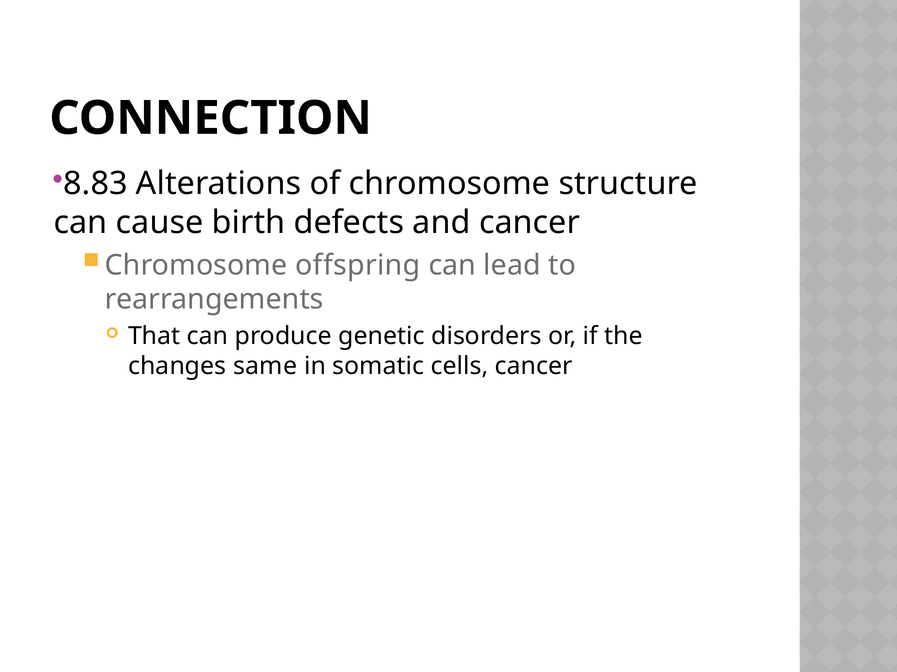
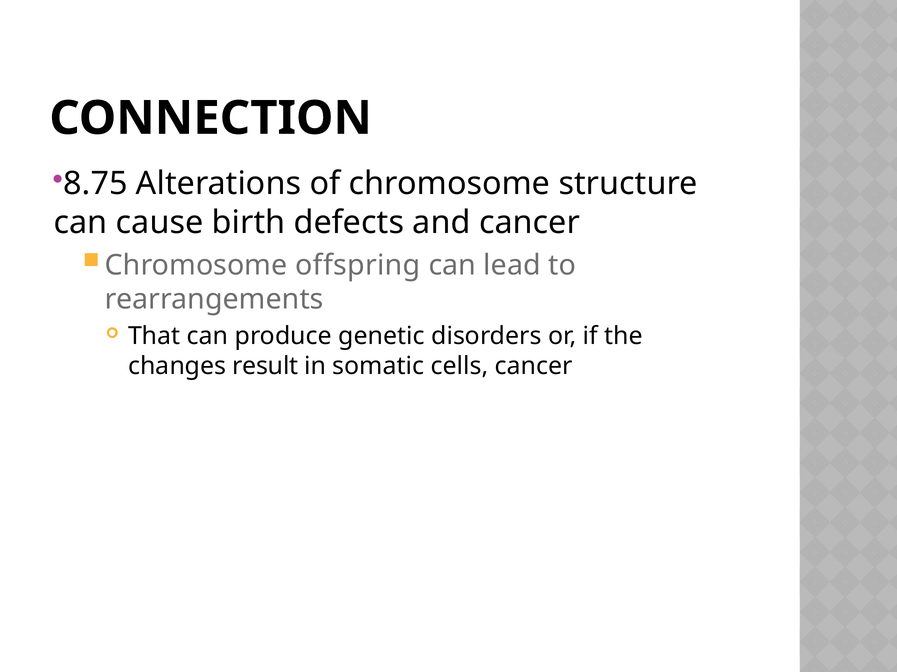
8.83: 8.83 -> 8.75 (95, 184)
same: same -> result (265, 367)
